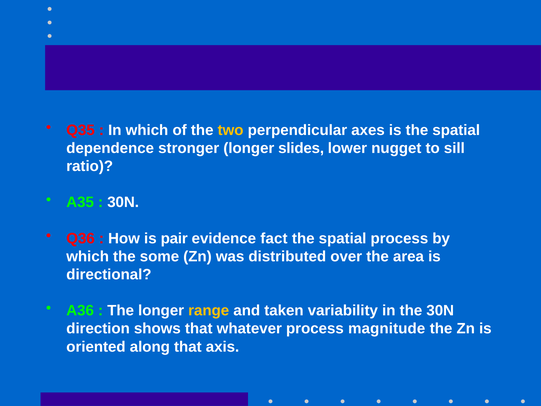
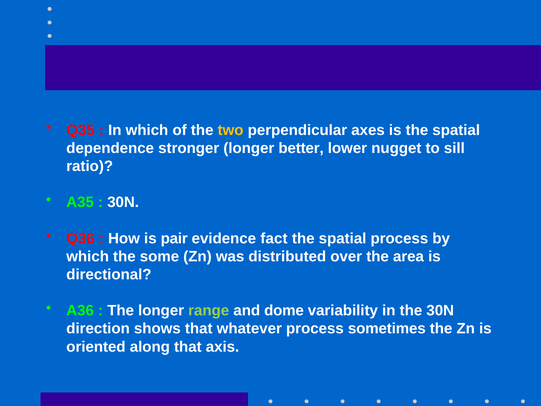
slides: slides -> better (301, 148)
range colour: yellow -> light green (209, 310)
taken: taken -> dome (284, 310)
magnitude: magnitude -> sometimes (387, 328)
